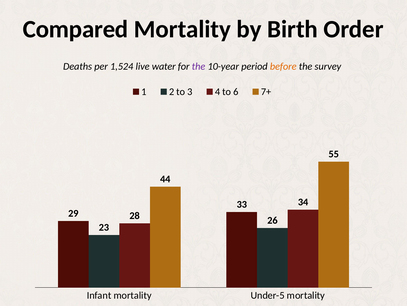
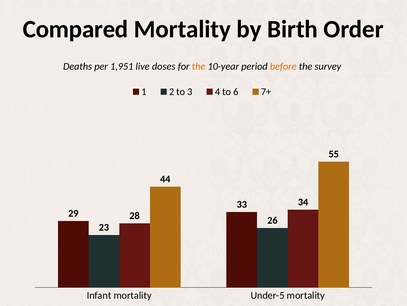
1,524: 1,524 -> 1,951 (122, 66)
water: water -> doses (164, 66)
the colour: purple -> orange (199, 66)
